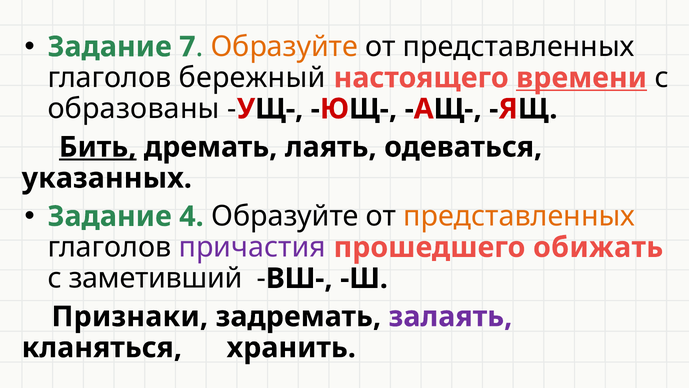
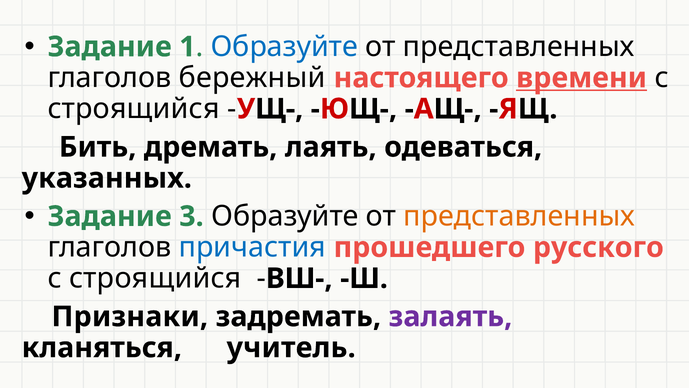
7: 7 -> 1 (187, 47)
Образуйте colour: orange -> blue (284, 47)
образованы: образованы -> строящийся (134, 109)
Бить underline: present -> none (98, 147)
4: 4 -> 3 (191, 216)
причастия colour: purple -> blue (252, 247)
обижать: обижать -> русского (598, 247)
заметивший: заметивший -> строящийся (155, 278)
хранить: хранить -> учитель (291, 347)
